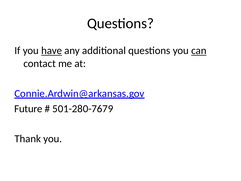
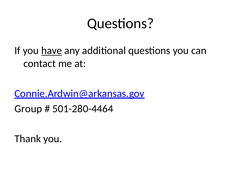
can underline: present -> none (199, 51)
Future: Future -> Group (28, 109)
501-280-7679: 501-280-7679 -> 501-280-4464 (83, 109)
